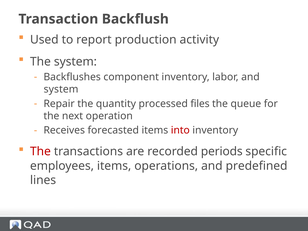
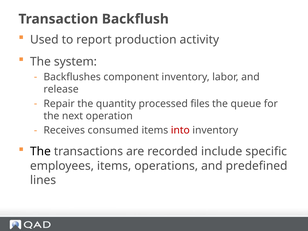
system: system -> release (61, 89)
forecasted: forecasted -> consumed (113, 130)
The colour: red -> black (40, 152)
periods: periods -> include (222, 152)
